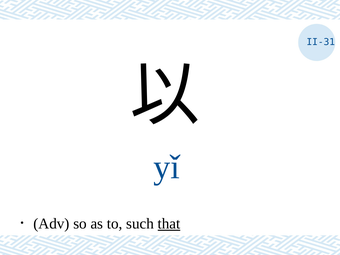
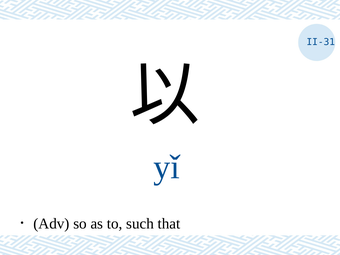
that underline: present -> none (169, 224)
